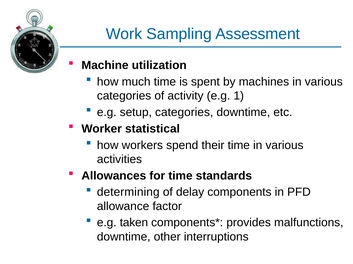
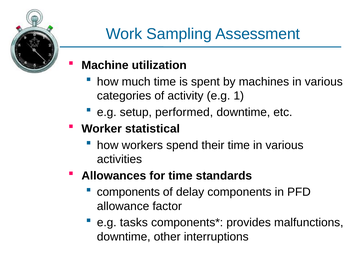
setup categories: categories -> performed (184, 113)
determining: determining -> components (128, 193)
taken: taken -> tasks (134, 223)
